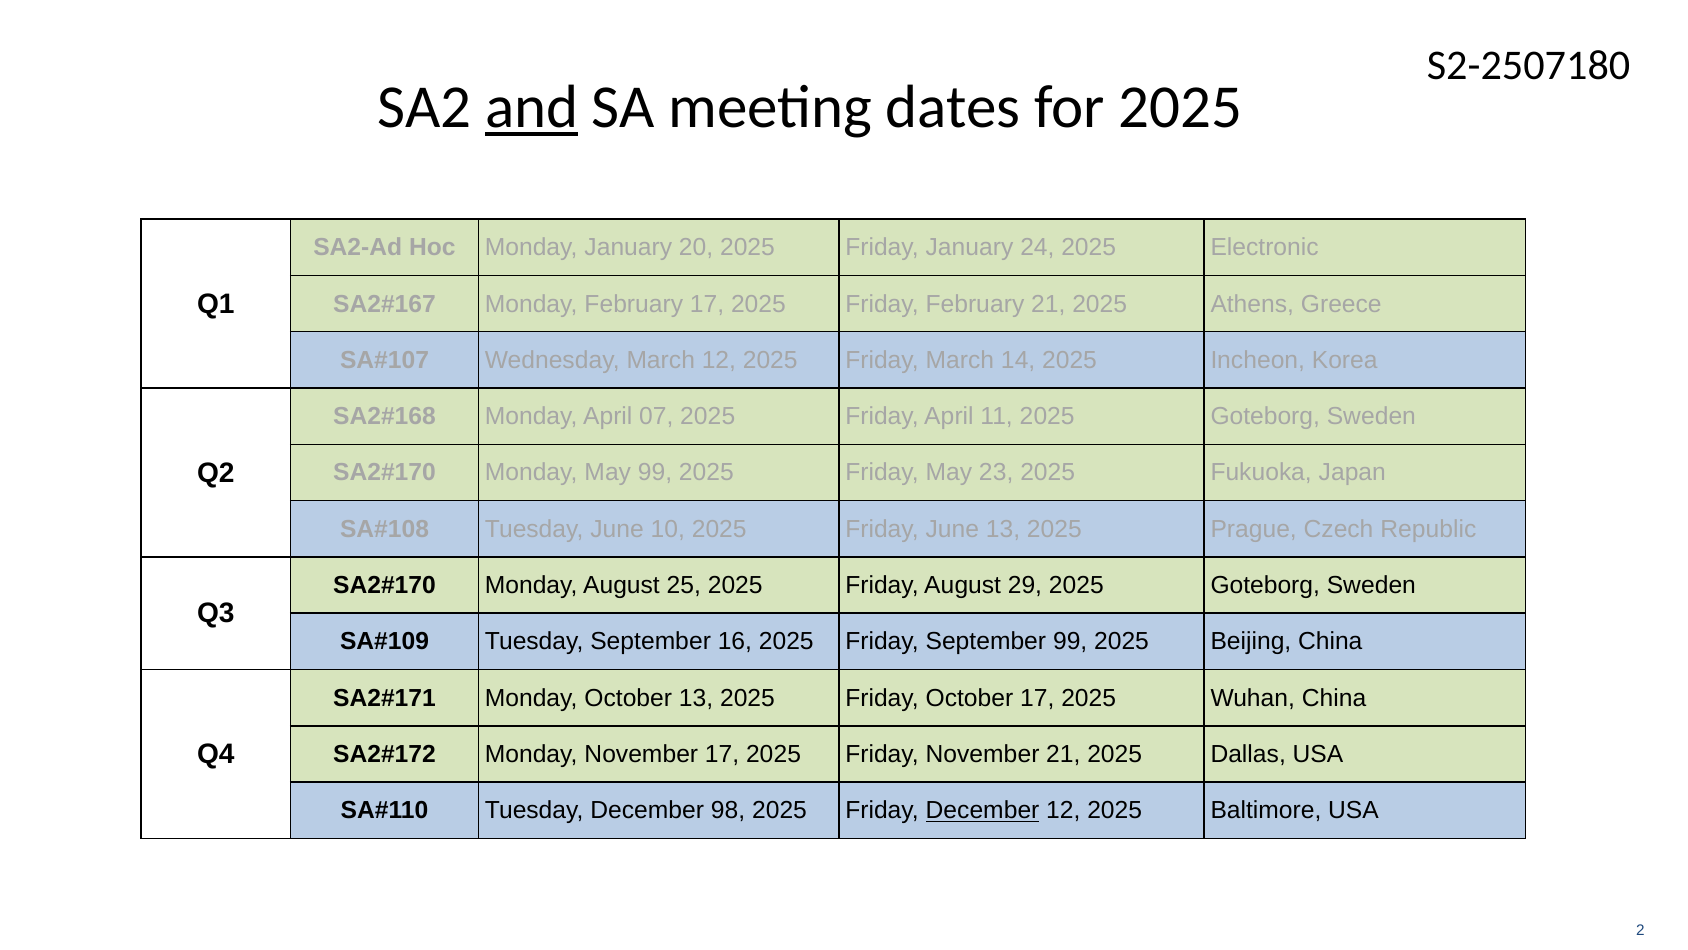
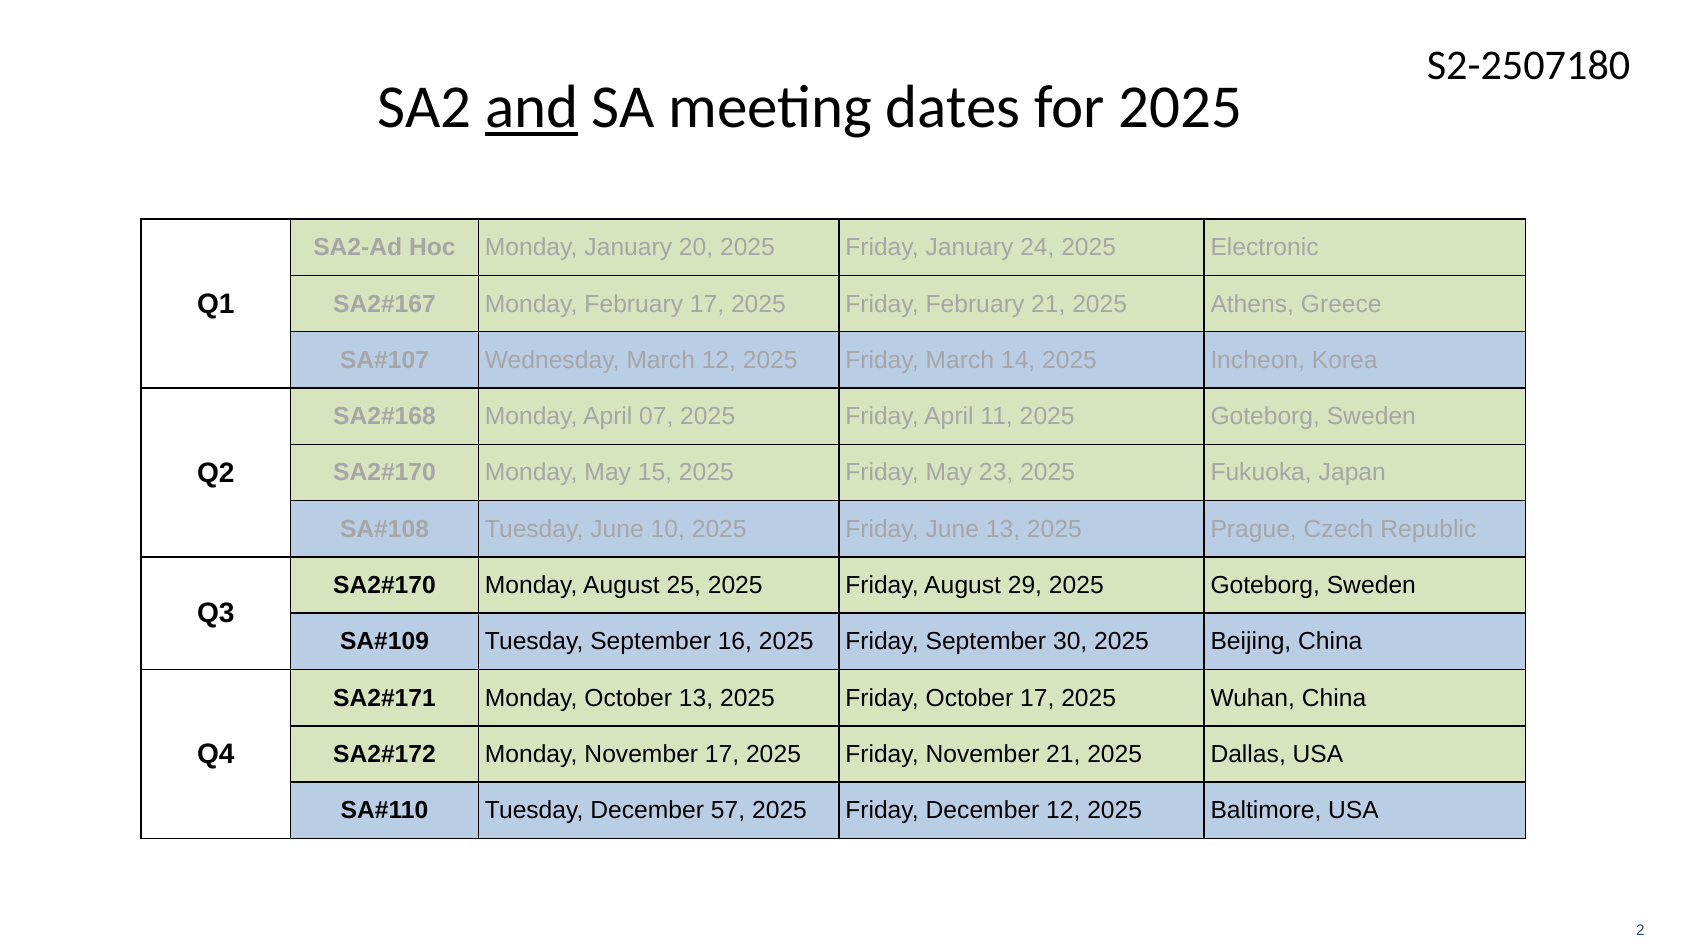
May 99: 99 -> 15 (655, 473)
September 99: 99 -> 30 (1070, 641)
98: 98 -> 57 (728, 810)
December underline: present -> none (983, 810)
